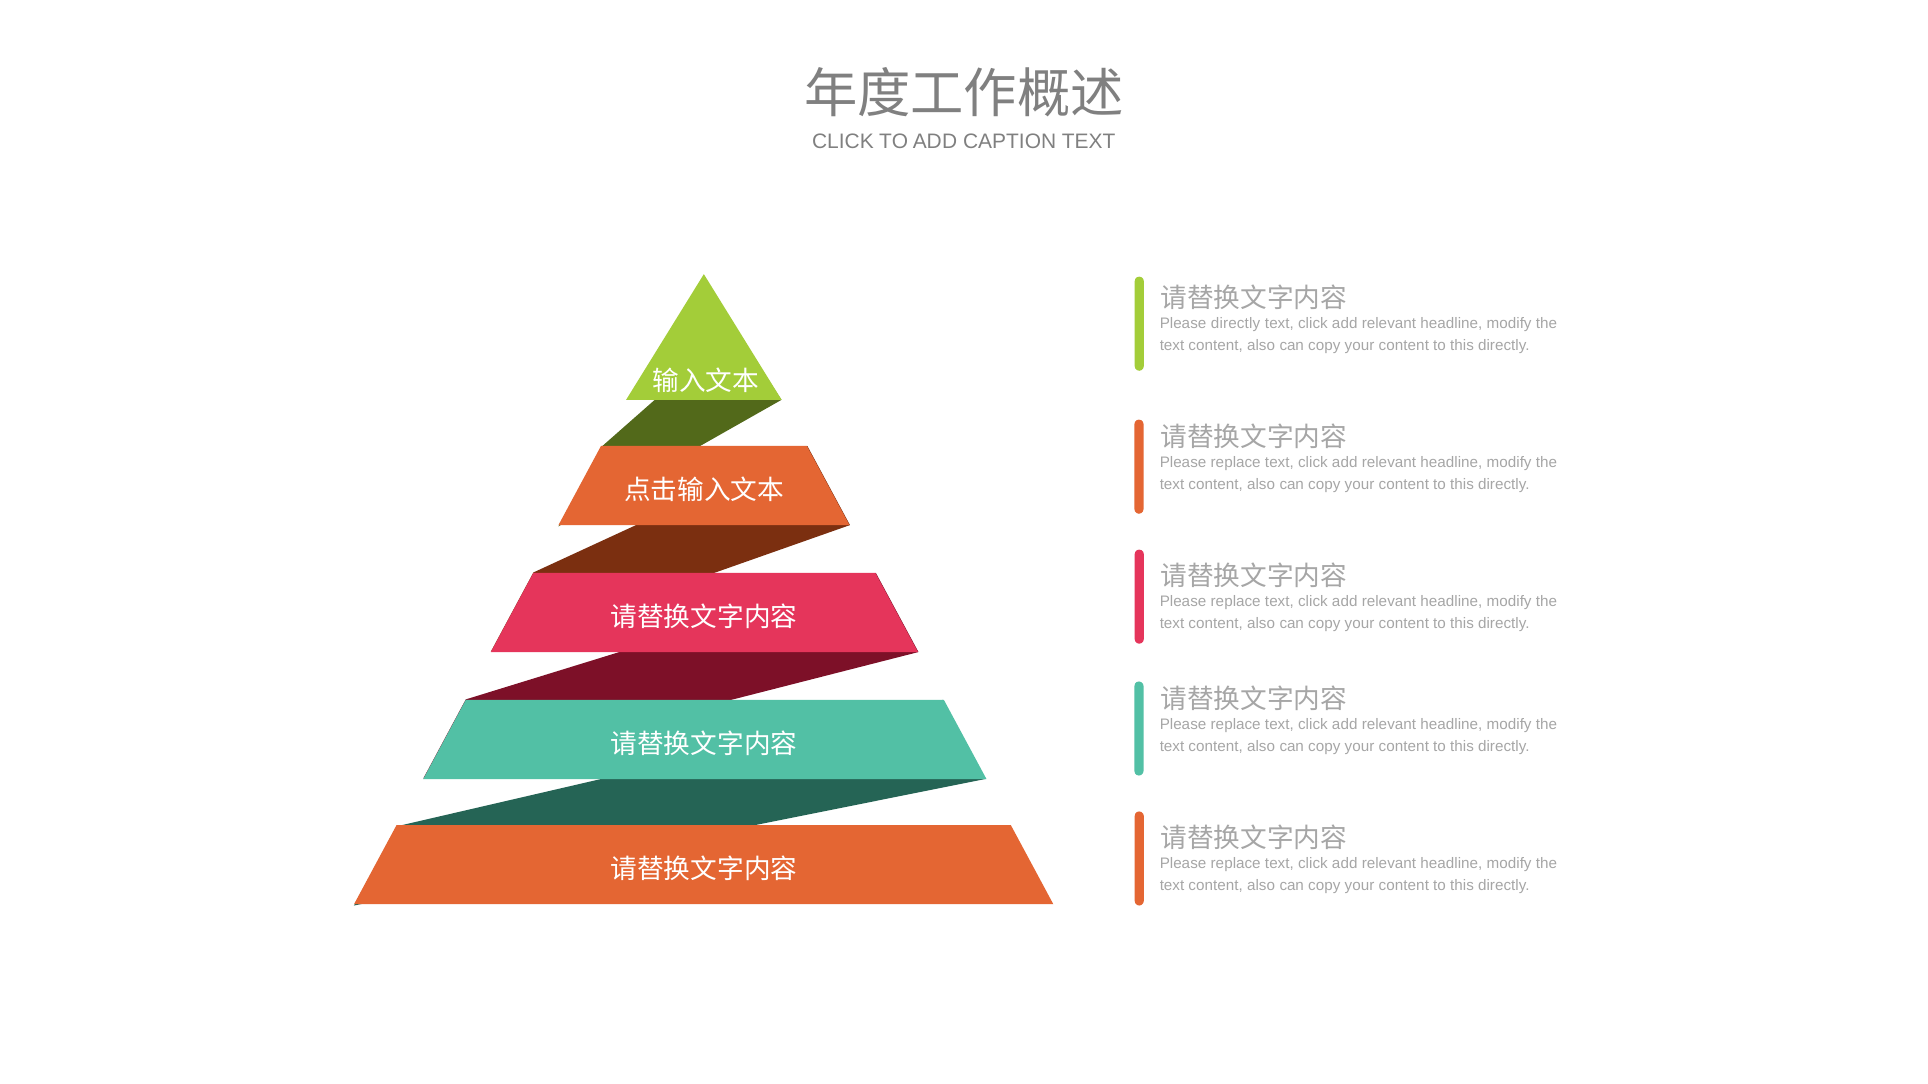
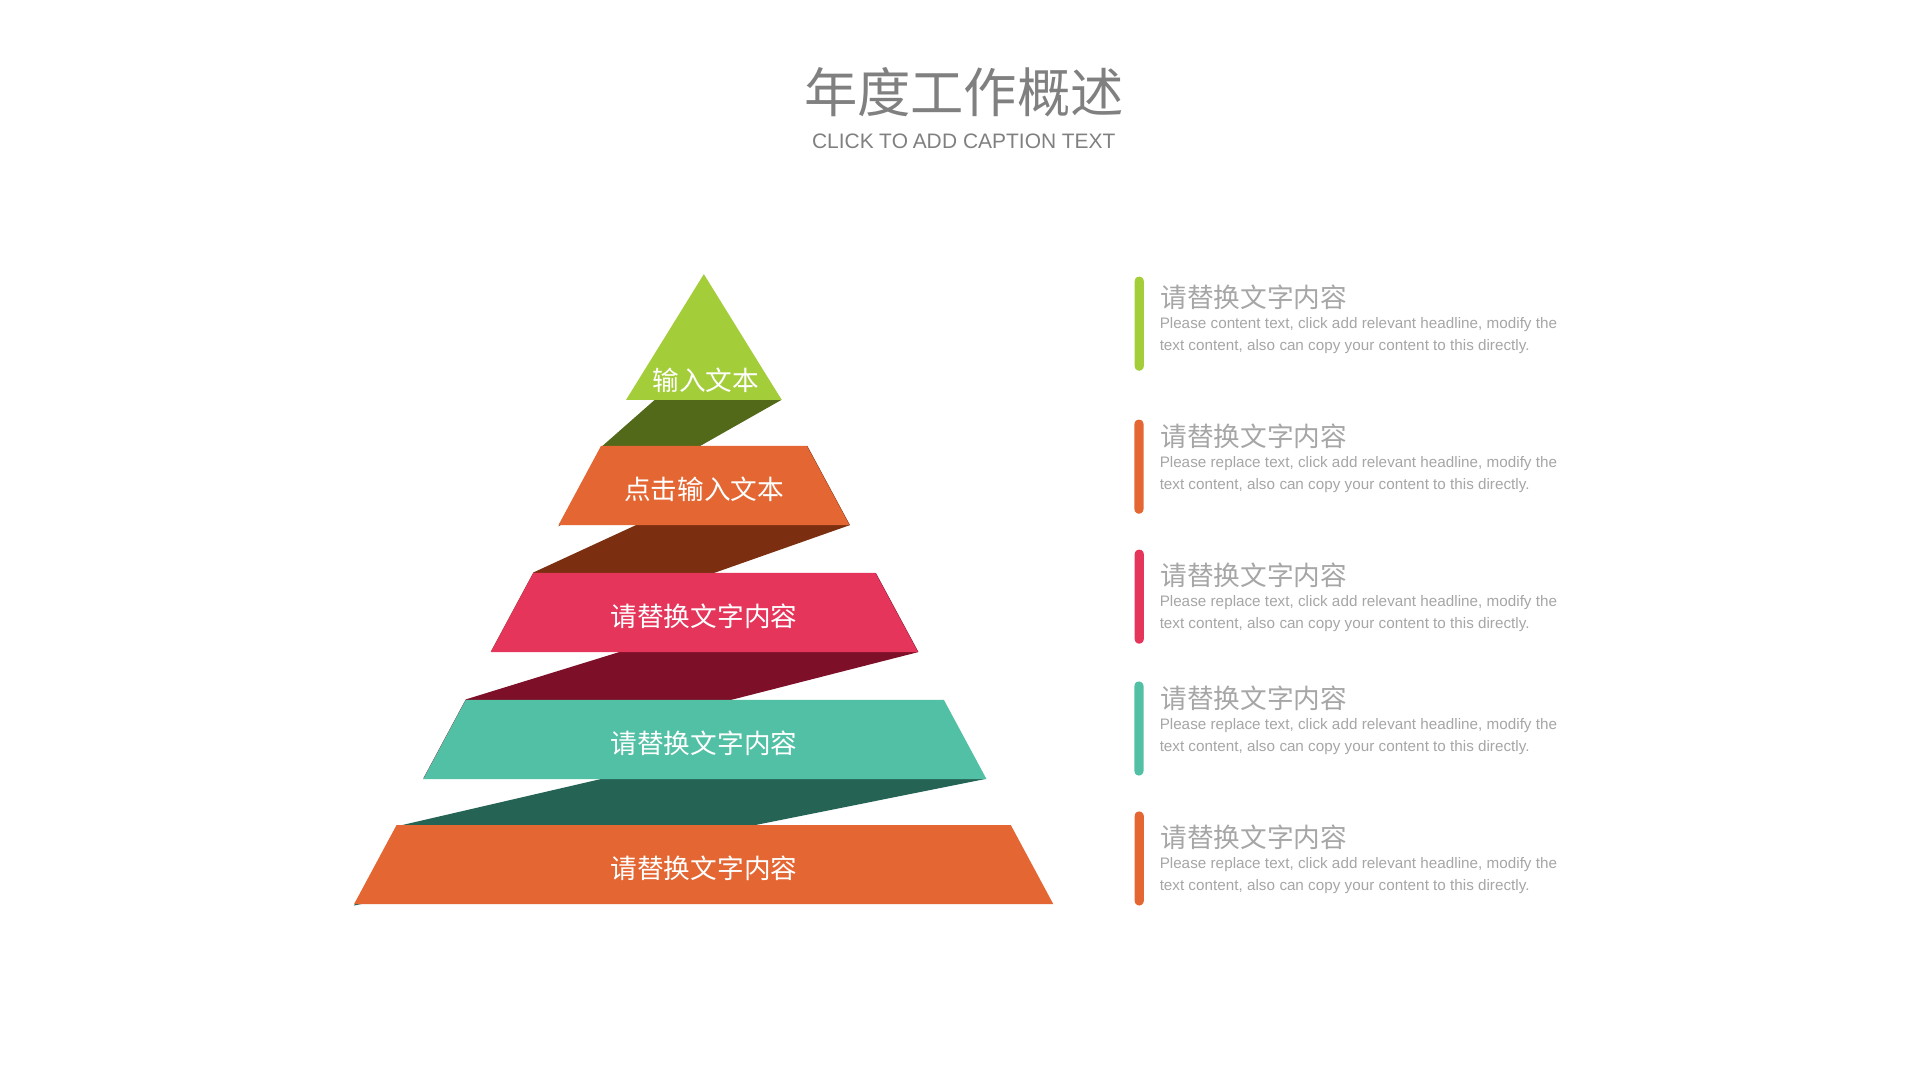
Please directly: directly -> content (1236, 324)
